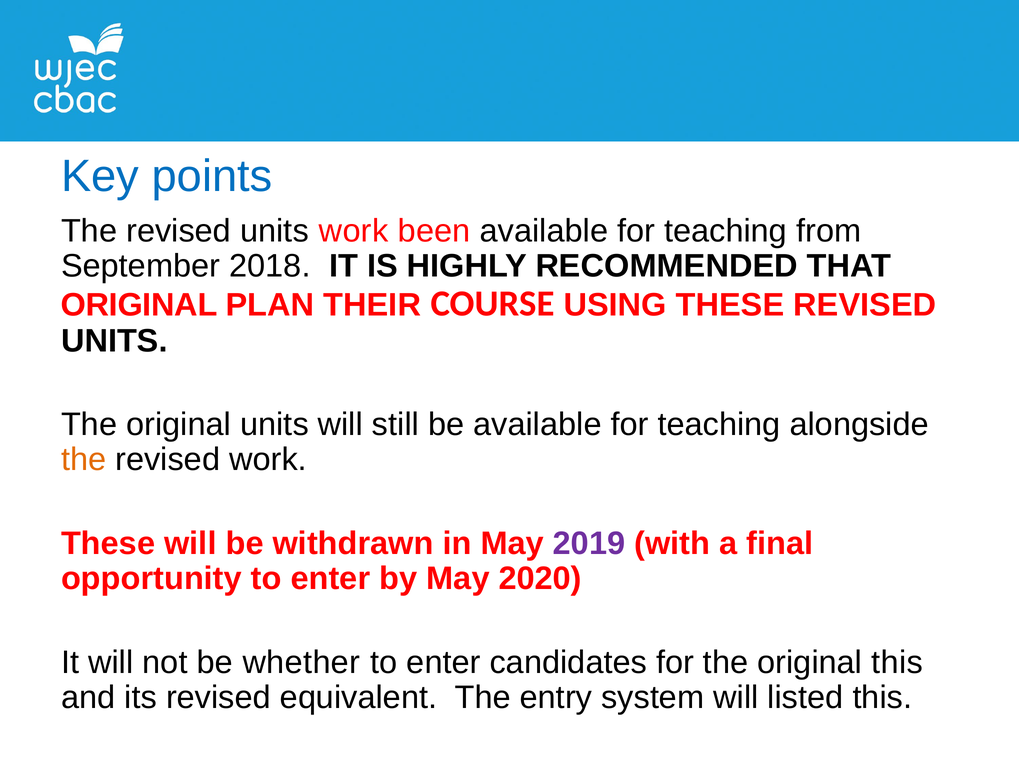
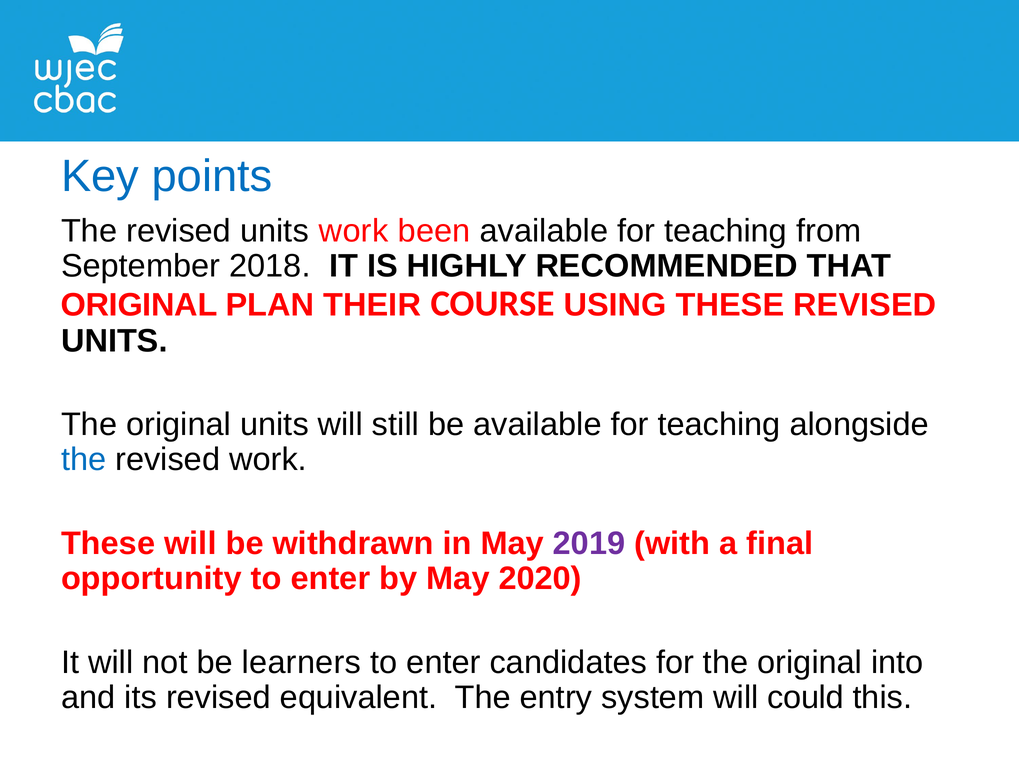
the colour: orange -> blue (84, 460)
whether: whether -> learners (301, 663)
original this: this -> into (897, 663)
listed: listed -> could (806, 698)
